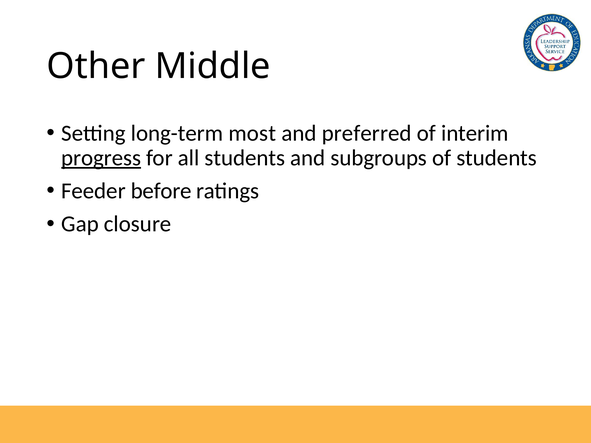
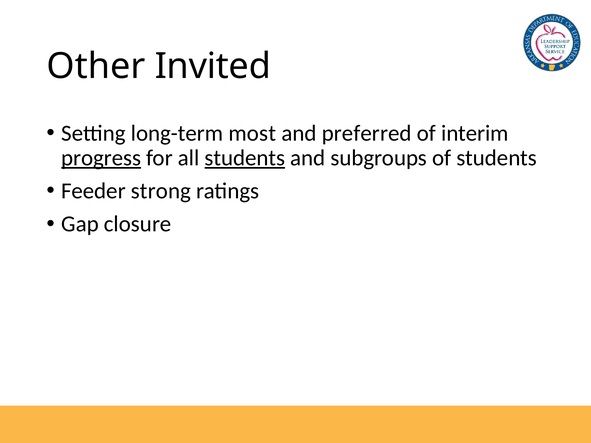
Middle: Middle -> Invited (213, 66)
students underline: none -> present (245, 158)
before: before -> strong (161, 191)
